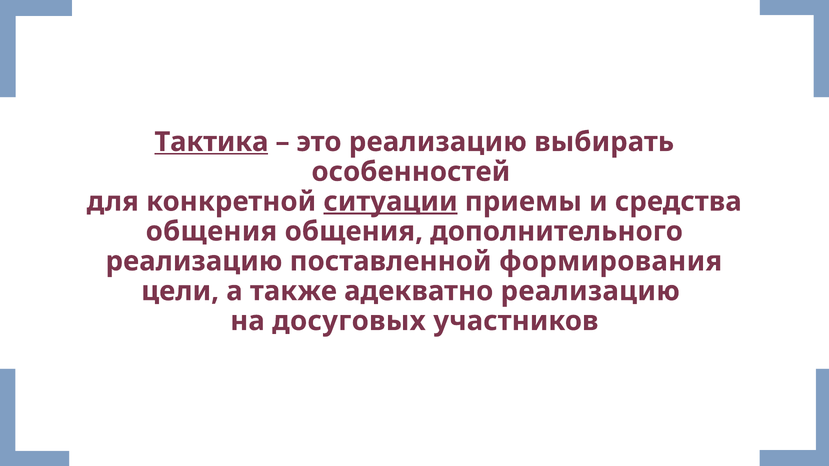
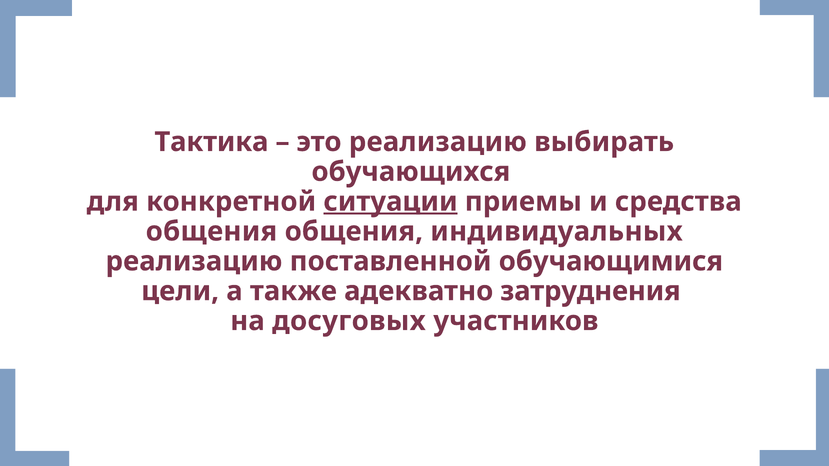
Тактика underline: present -> none (211, 142)
особенностей: особенностей -> обучающихся (411, 172)
дополнительного: дополнительного -> индивидуальных (556, 232)
формирования: формирования -> обучающимися (611, 261)
адекватно реализацию: реализацию -> затруднения (590, 291)
